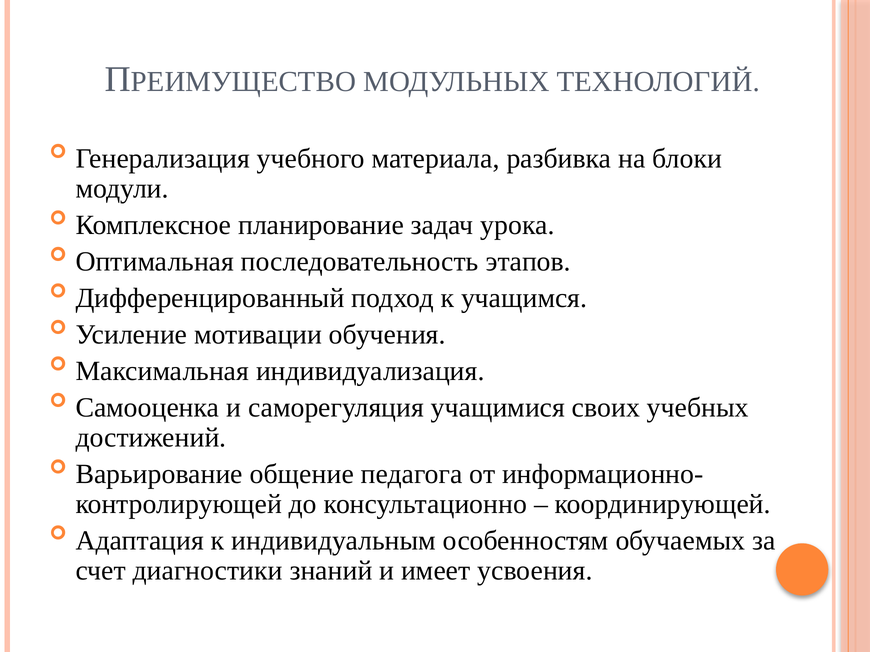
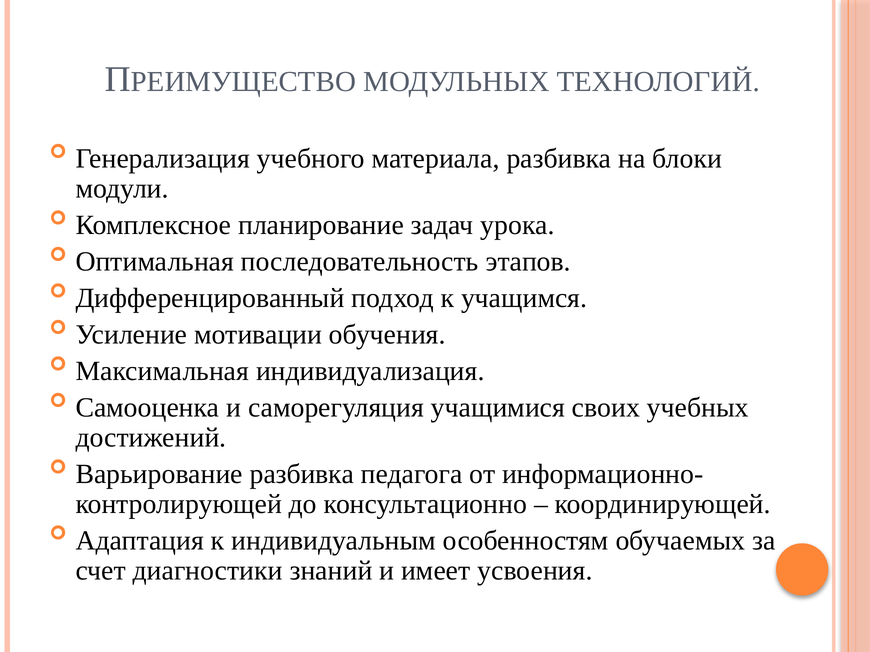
Варьирование общение: общение -> разбивка (302, 475)
